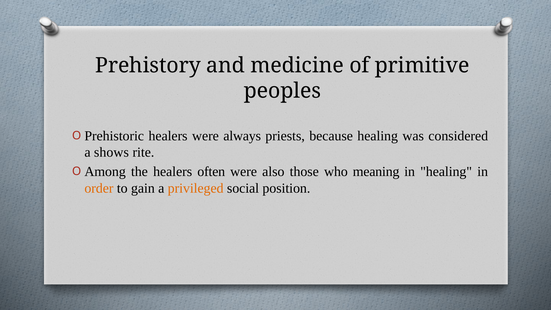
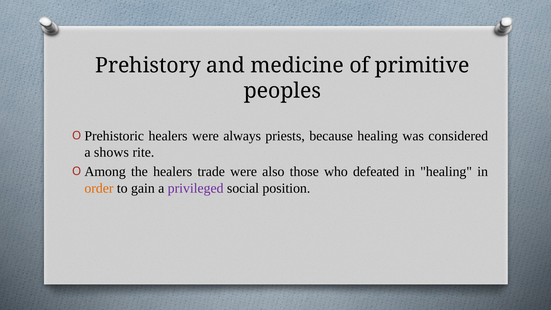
often: often -> trade (211, 172)
meaning: meaning -> defeated (376, 172)
privileged colour: orange -> purple (196, 188)
